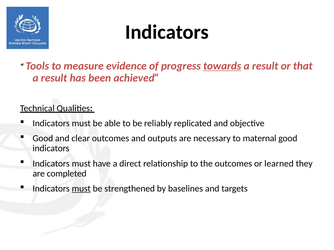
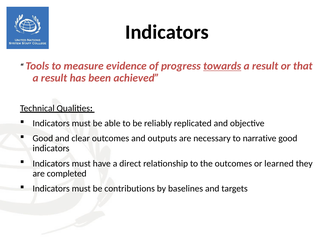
maternal: maternal -> narrative (260, 139)
must underline: present -> none (81, 189)
strengthened: strengthened -> contributions (130, 189)
